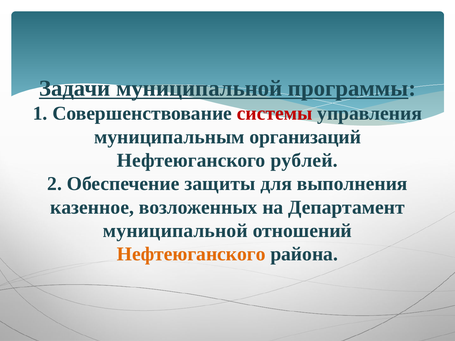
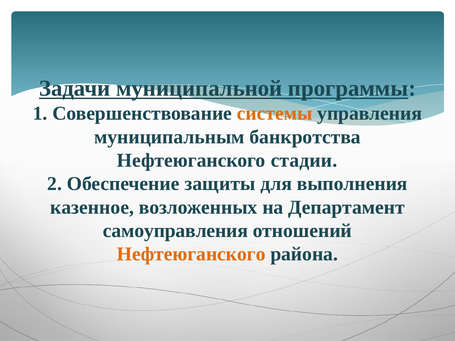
системы colour: red -> orange (275, 114)
организаций: организаций -> банкротства (305, 137)
рублей: рублей -> стадии (304, 161)
муниципальной: муниципальной -> самоуправления (176, 231)
